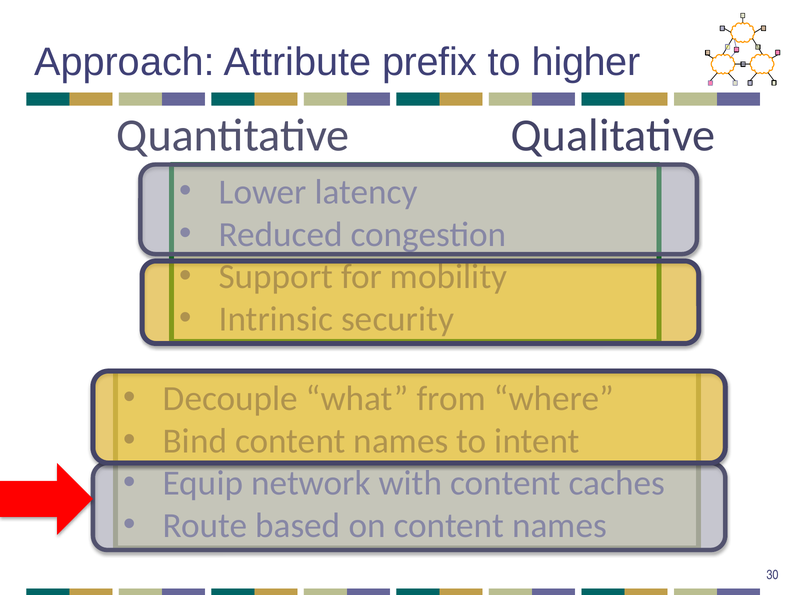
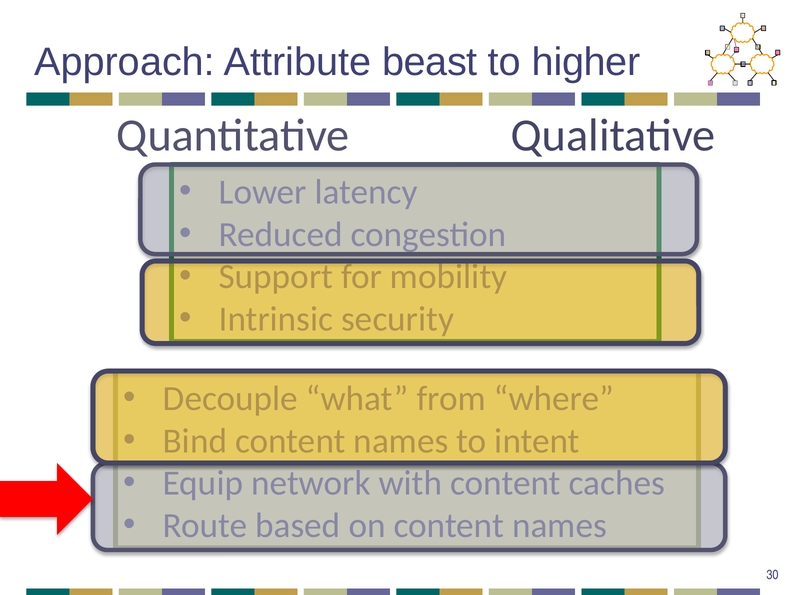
prefix: prefix -> beast (430, 62)
